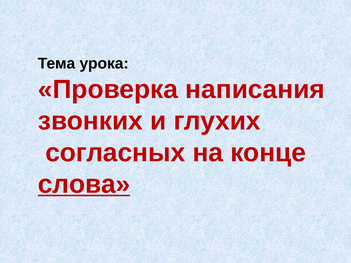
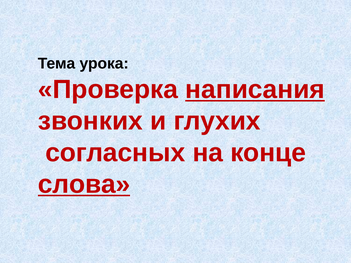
написания underline: none -> present (255, 90)
